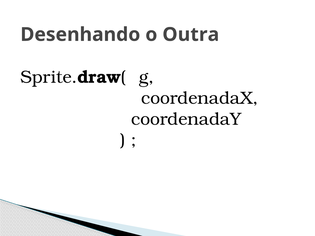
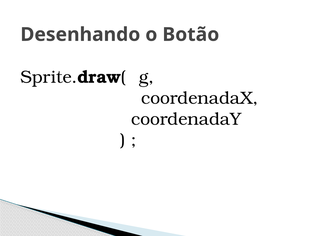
Outra: Outra -> Botão (191, 35)
